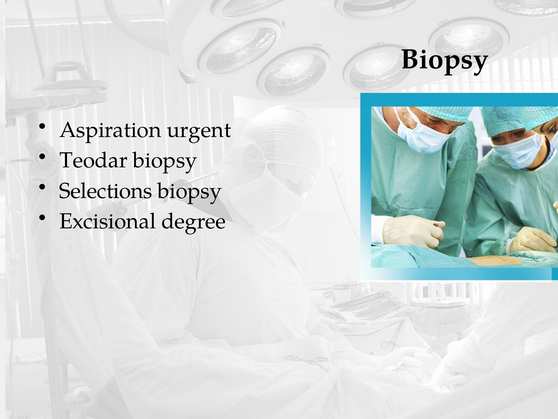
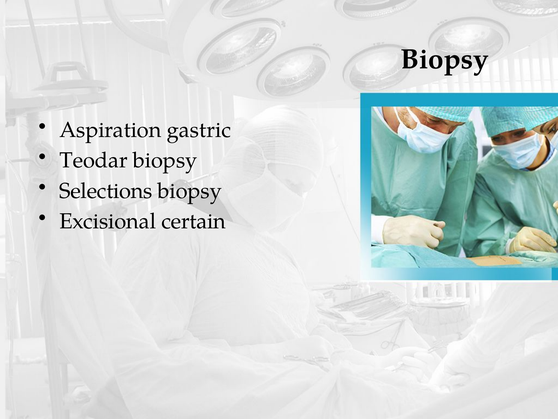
urgent: urgent -> gastric (199, 130)
degree: degree -> certain (194, 221)
